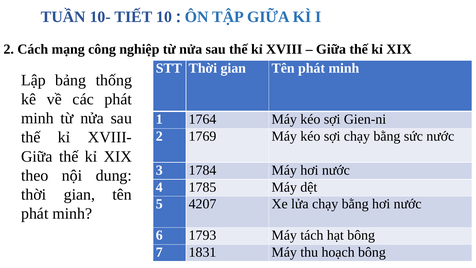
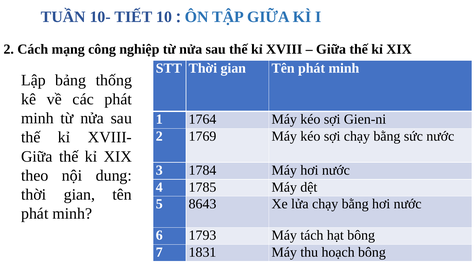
4207: 4207 -> 8643 (203, 204)
